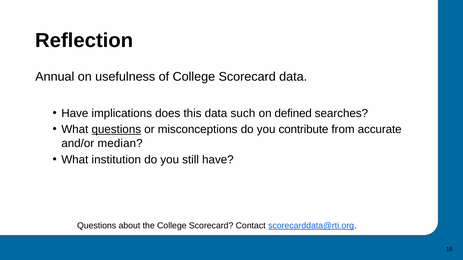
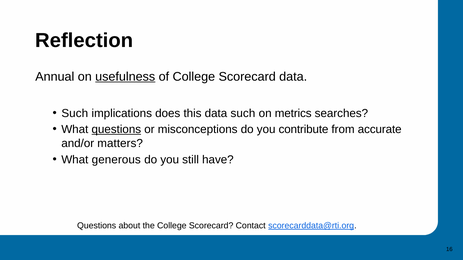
usefulness underline: none -> present (125, 77)
Have: Have -> Such (75, 113)
defined: defined -> metrics (293, 113)
median: median -> matters (120, 144)
institution: institution -> generous (116, 160)
